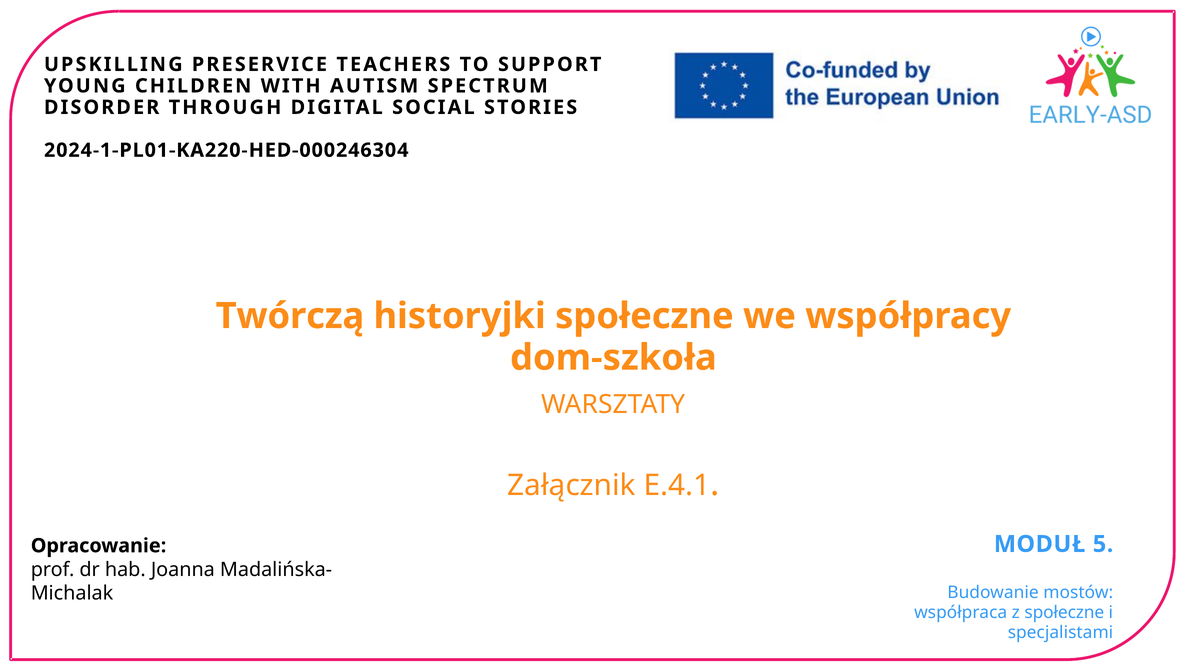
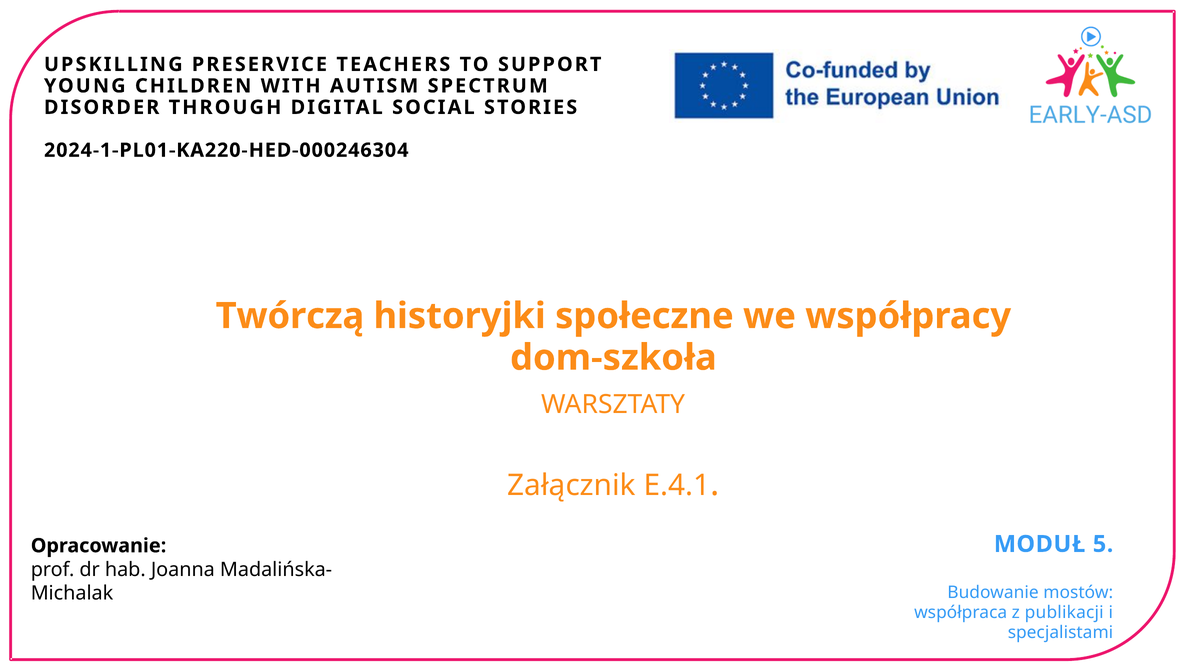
z społeczne: społeczne -> publikacji (1064, 612)
